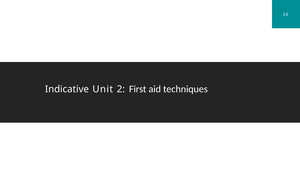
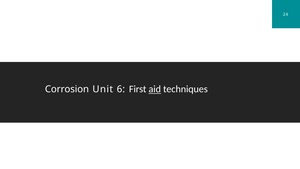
Indicative: Indicative -> Corrosion (67, 89)
2: 2 -> 6 (121, 89)
aid underline: none -> present (155, 89)
